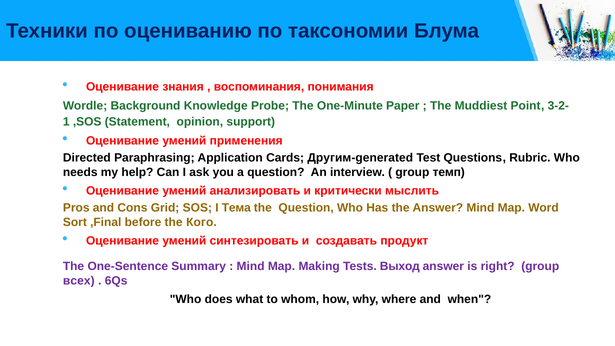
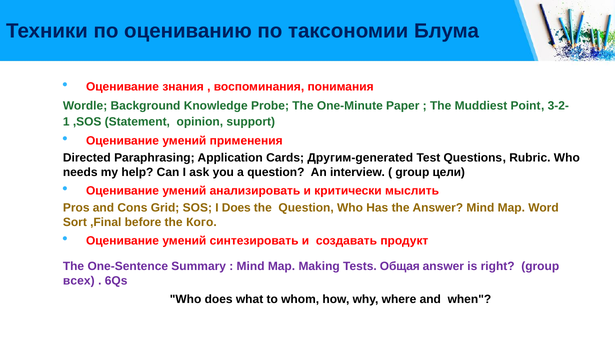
темп: темп -> цели (449, 172)
I Тема: Тема -> Does (236, 208)
Выход: Выход -> Общая (400, 266)
